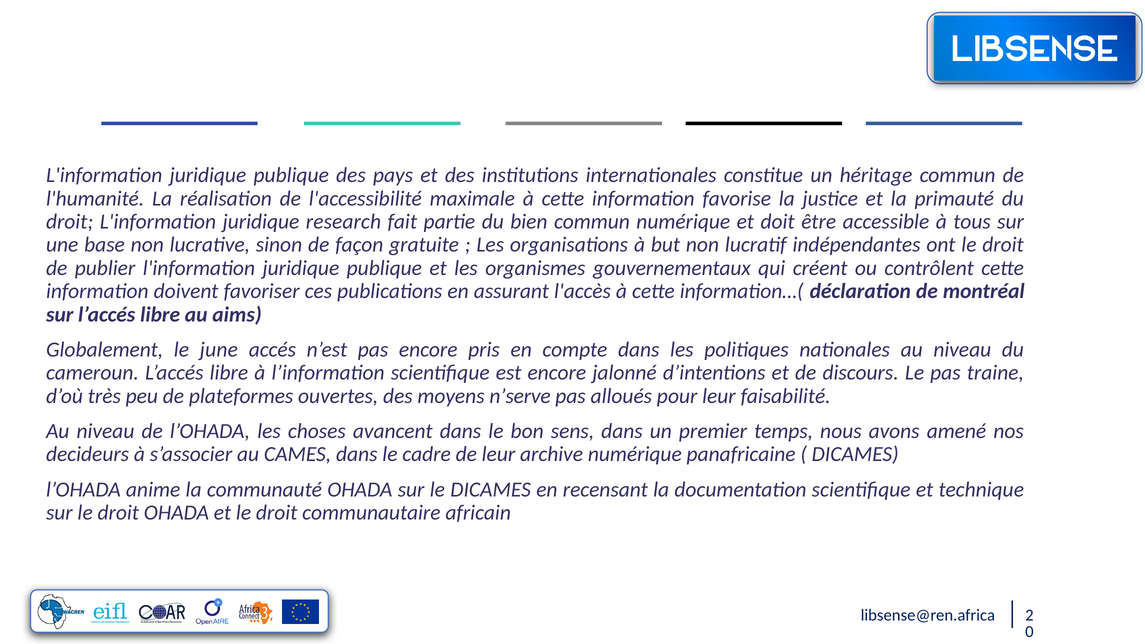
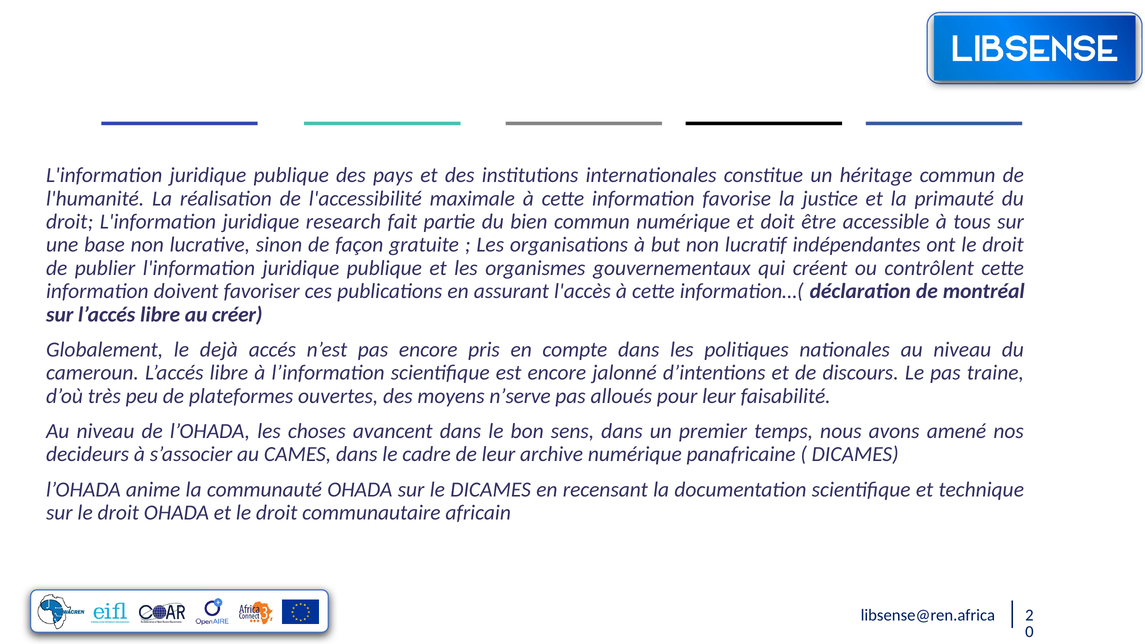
aims: aims -> créer (237, 315)
june: june -> dejà (219, 350)
